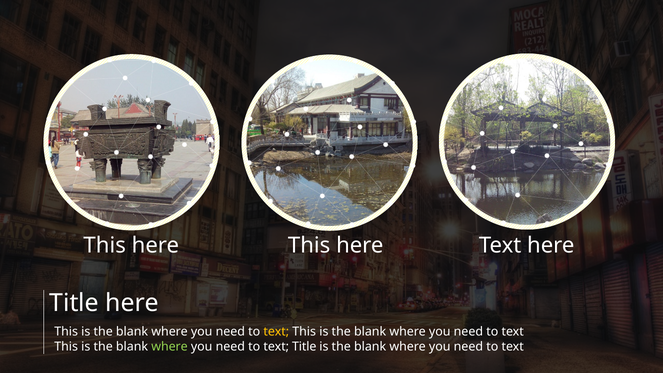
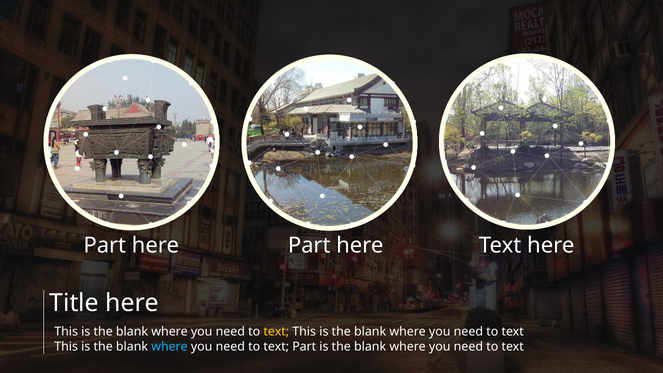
This: This -> Part (105, 245)
This: This -> Part (309, 245)
where colour: light green -> light blue (170, 346)
text Title: Title -> Part (304, 346)
